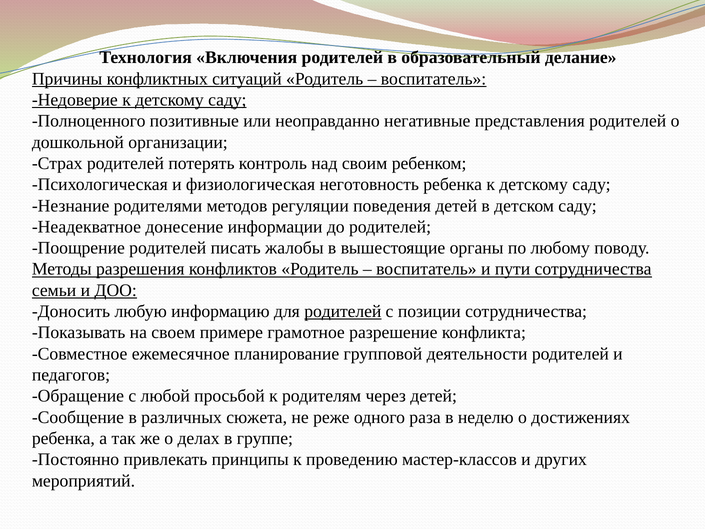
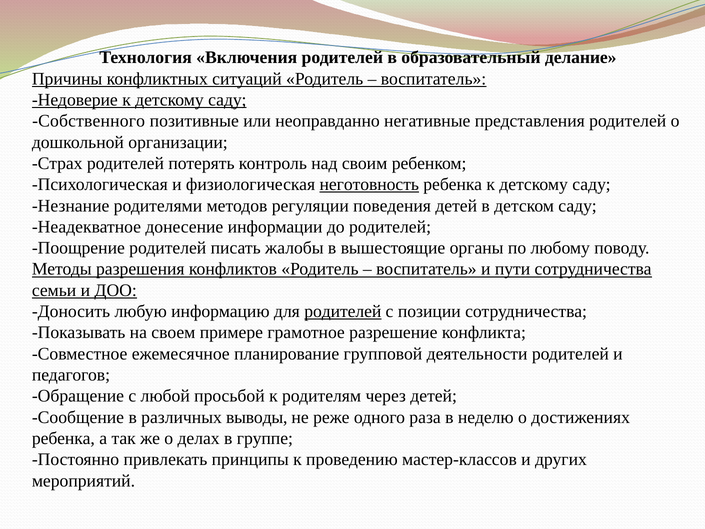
Полноценного: Полноценного -> Собственного (89, 121)
неготовность underline: none -> present (369, 184)
сюжета: сюжета -> выводы (257, 417)
